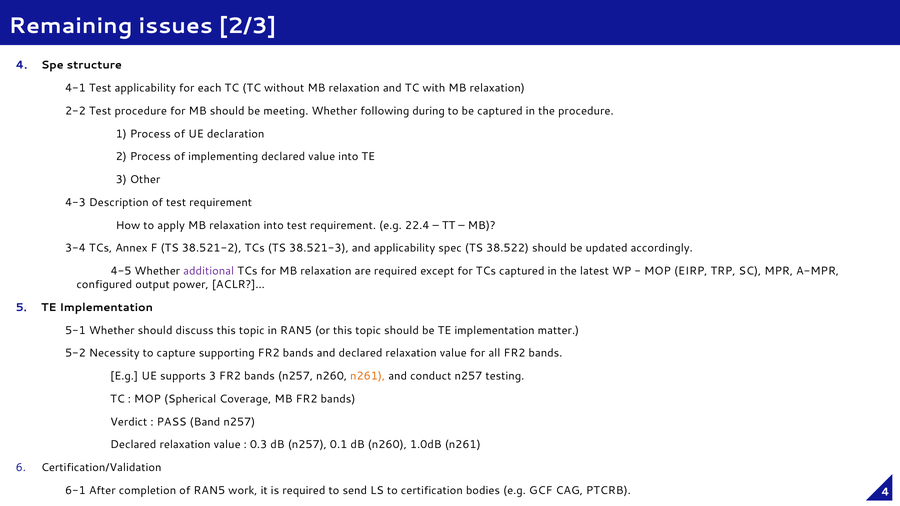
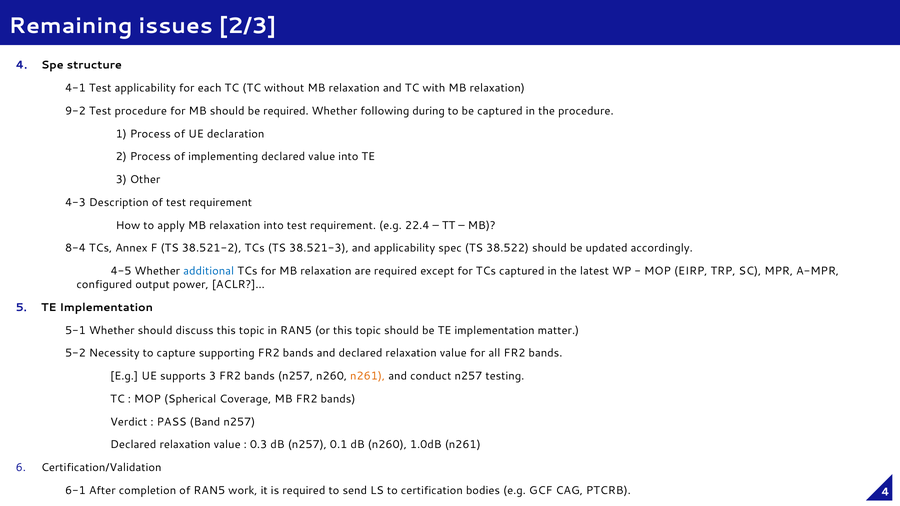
2-2: 2-2 -> 9-2 (75, 111)
be meeting: meeting -> required (286, 111)
3-4: 3-4 -> 8-4 (75, 248)
additional colour: purple -> blue (209, 271)
